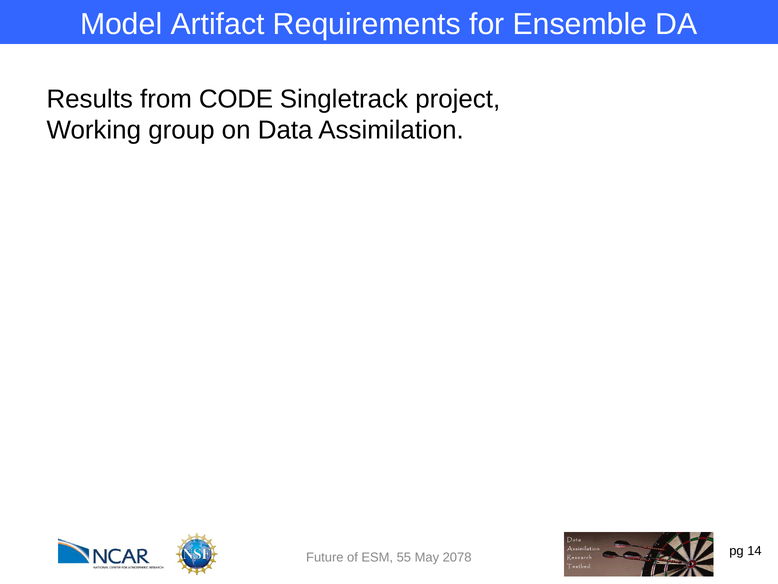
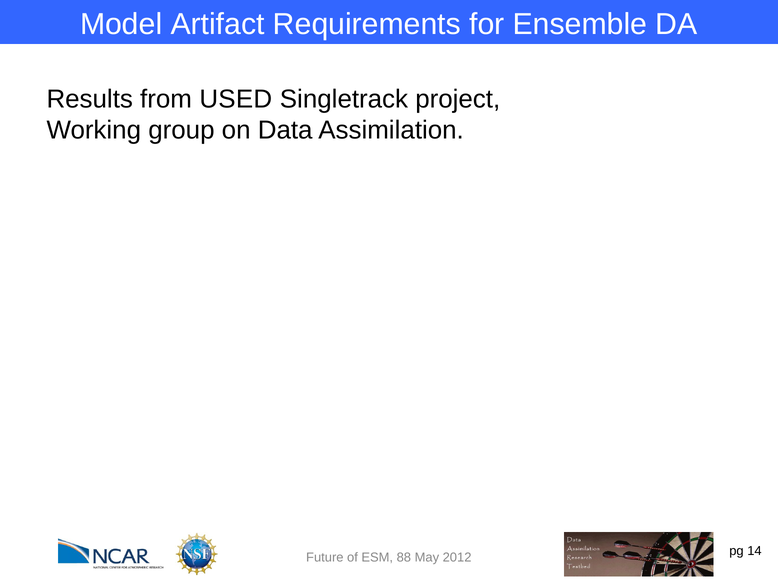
CODE: CODE -> USED (236, 99)
55: 55 -> 88 (404, 557)
2078: 2078 -> 2012 (457, 557)
